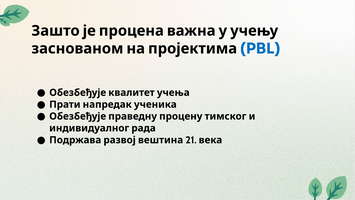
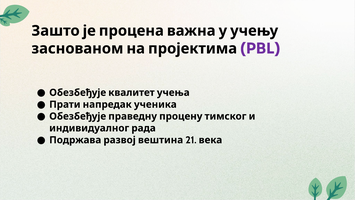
PBL colour: blue -> purple (260, 48)
